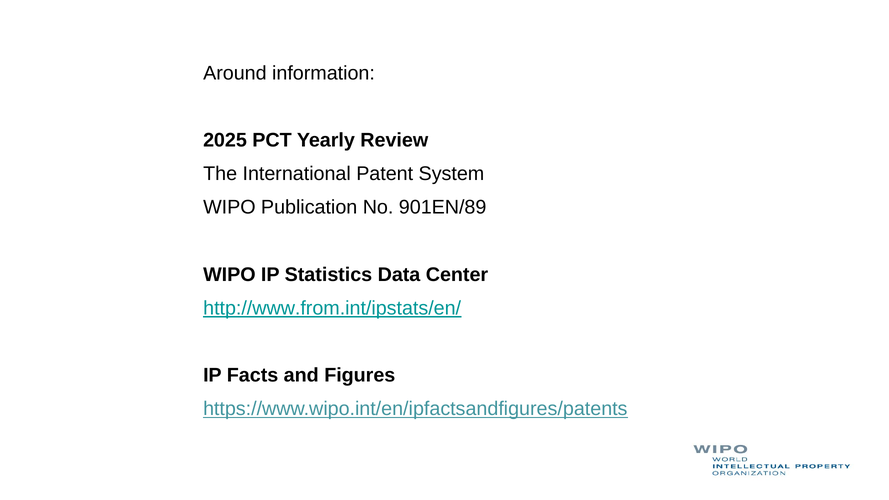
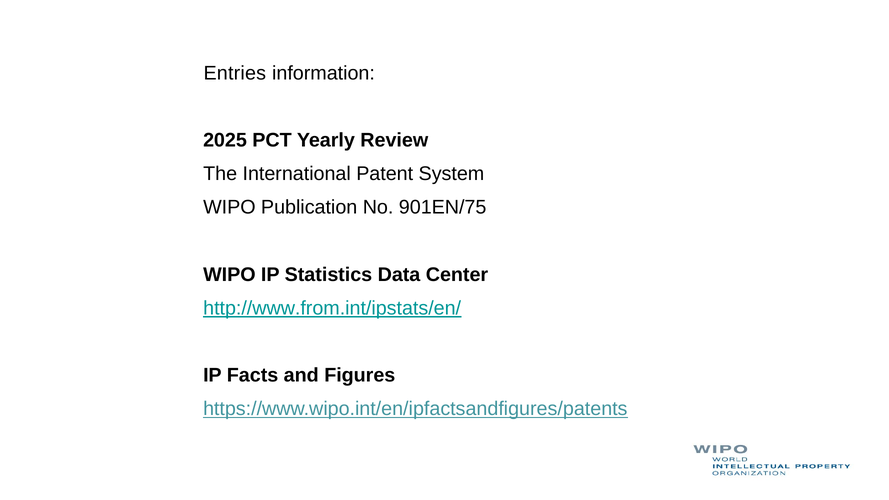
Around: Around -> Entries (235, 73)
901EN/89: 901EN/89 -> 901EN/75 (443, 207)
